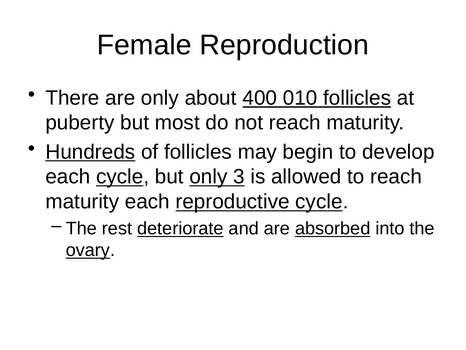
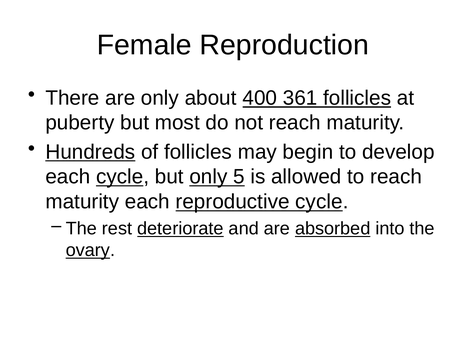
010: 010 -> 361 (300, 98)
3: 3 -> 5 (239, 176)
